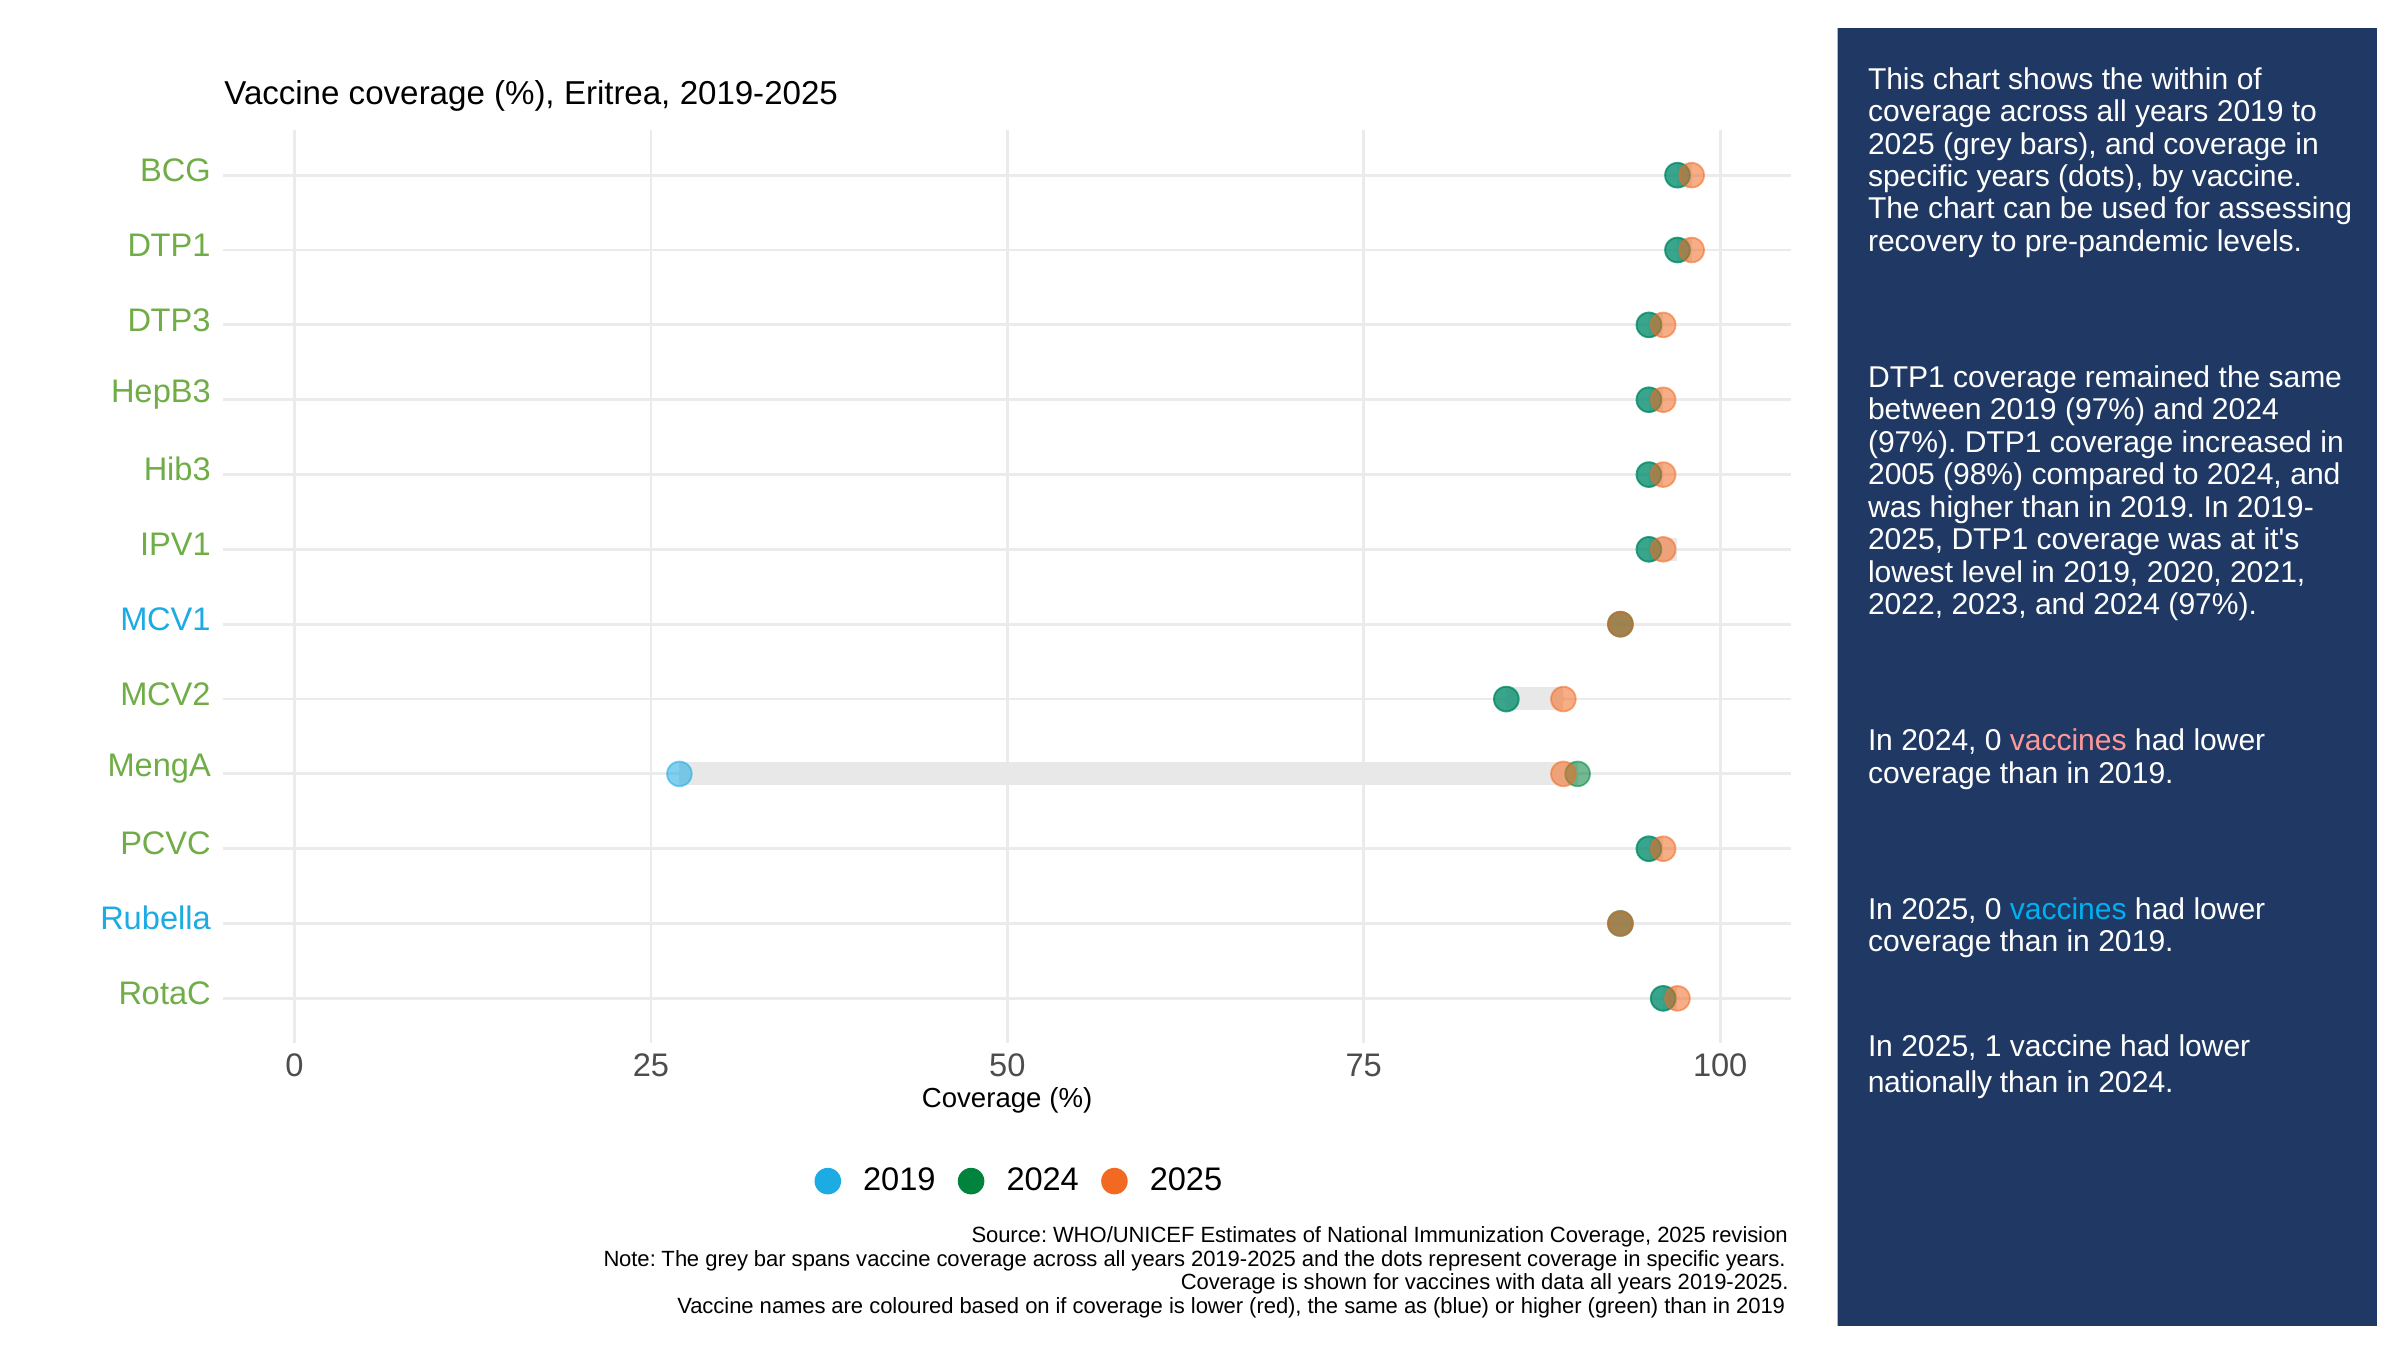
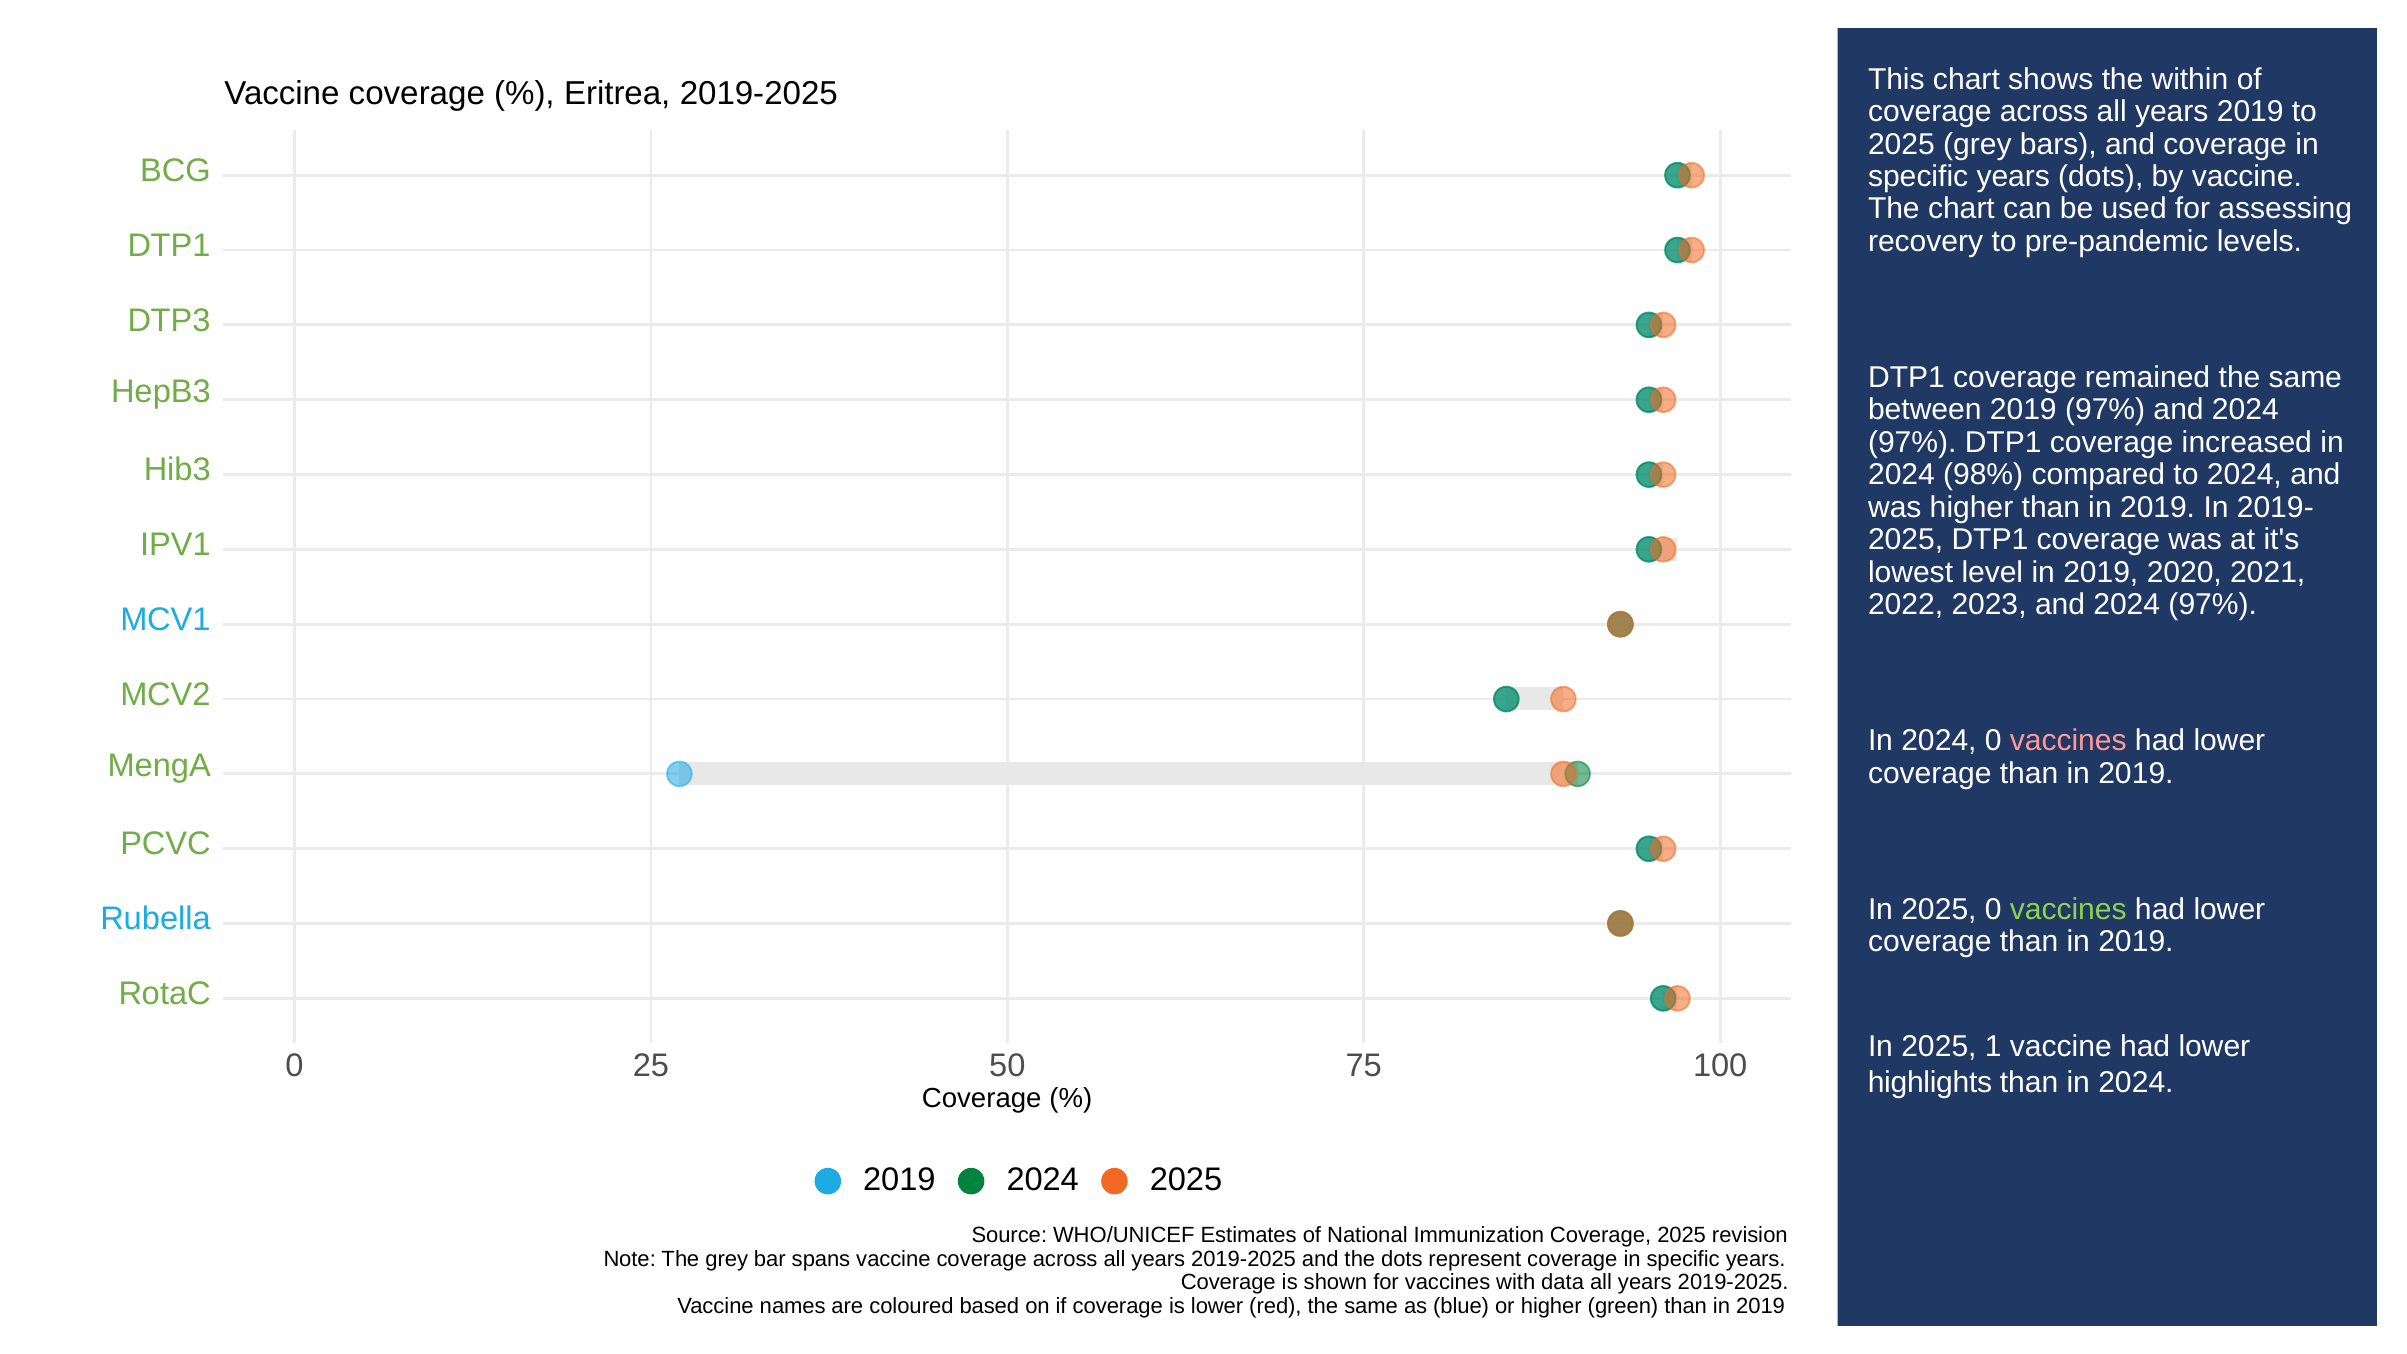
2005: 2005 -> 2024 (1901, 475)
vaccines colour: light blue -> light green (2068, 909)
nationally: nationally -> highlights (1930, 1083)
